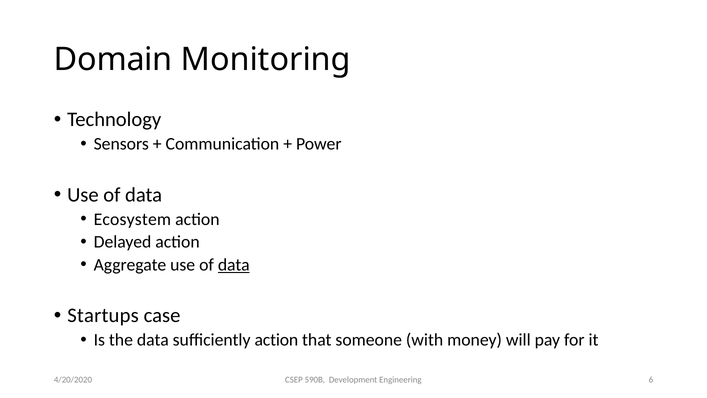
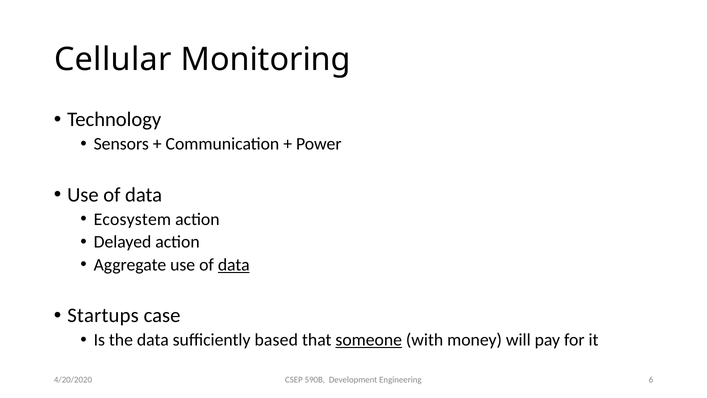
Domain: Domain -> Cellular (113, 59)
sufficiently action: action -> based (276, 340)
someone underline: none -> present (369, 340)
